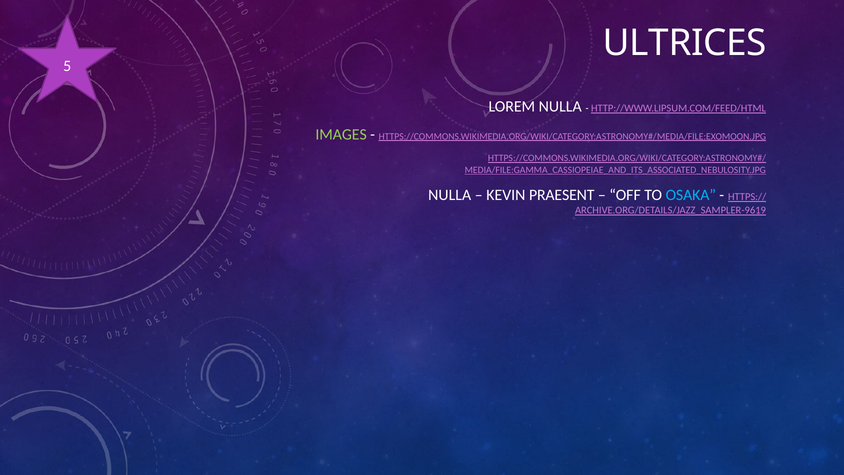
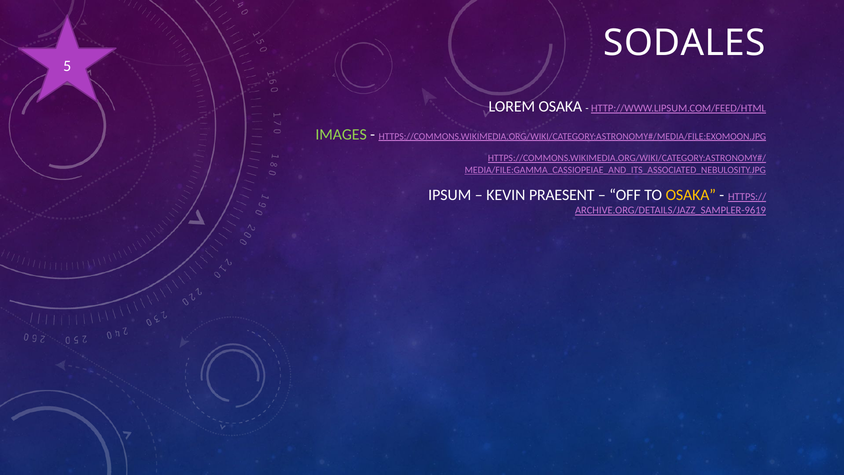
ULTRICES: ULTRICES -> SODALES (684, 43)
LOREM NULLA: NULLA -> OSAKA (560, 107)
NULLA: NULLA -> IPSUM (450, 195)
OSAKA colour: light blue -> yellow (691, 195)
